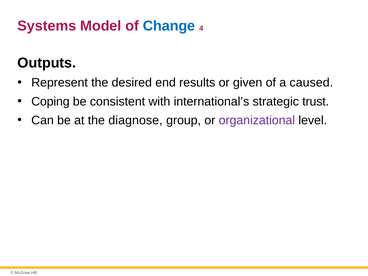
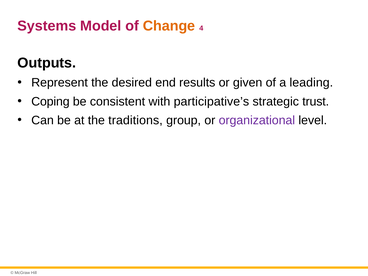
Change colour: blue -> orange (169, 26)
caused: caused -> leading (311, 83)
international’s: international’s -> participative’s (211, 101)
diagnose: diagnose -> traditions (135, 120)
